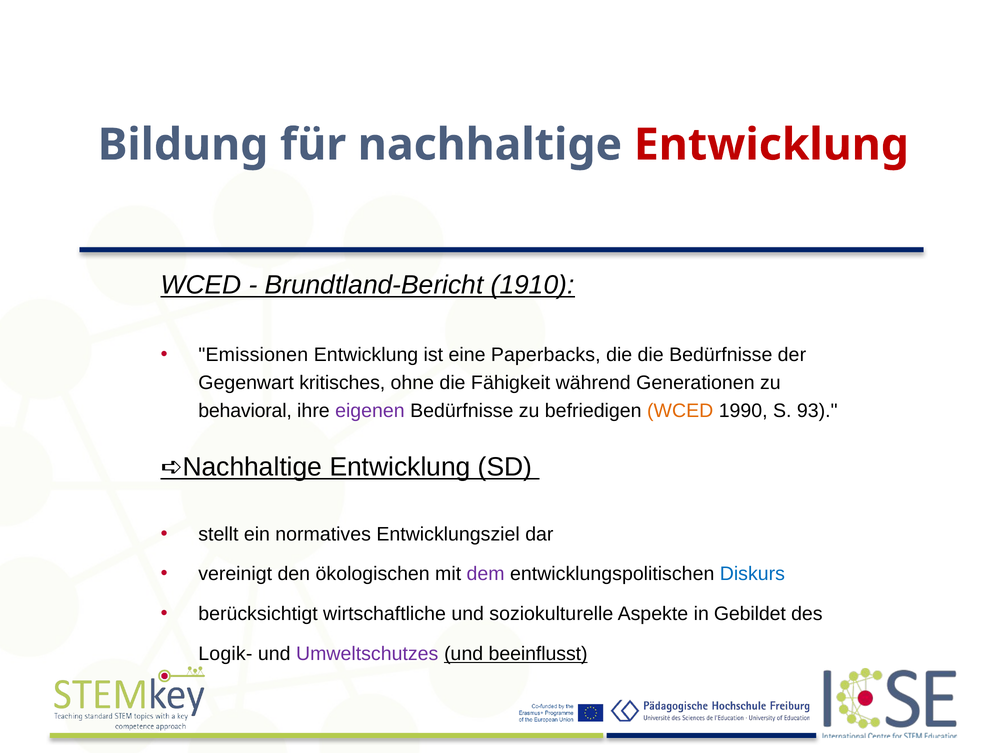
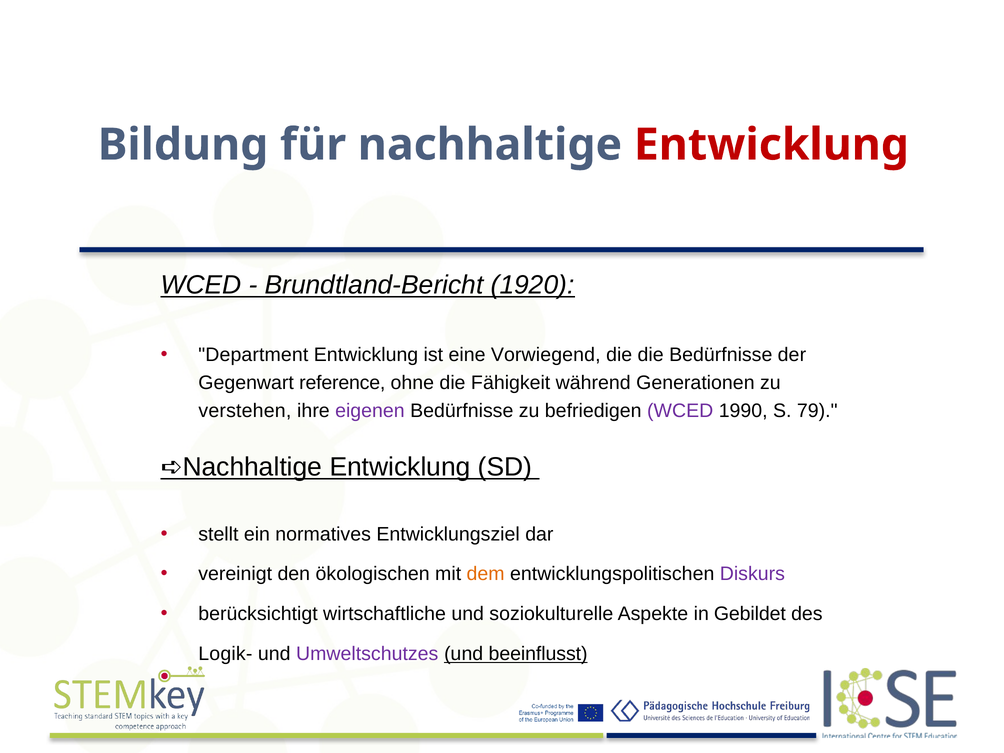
1910: 1910 -> 1920 (533, 285)
Emissionen: Emissionen -> Department (253, 355)
Paperbacks: Paperbacks -> Vorwiegend (546, 355)
kritisches: kritisches -> reference (342, 383)
behavioral: behavioral -> verstehen (245, 411)
WCED colour: orange -> purple (680, 411)
93: 93 -> 79 (817, 411)
dem colour: purple -> orange (486, 574)
Diskurs colour: blue -> purple (752, 574)
